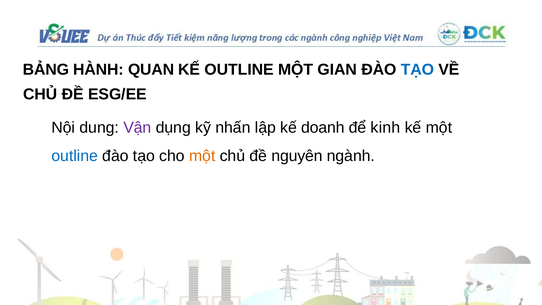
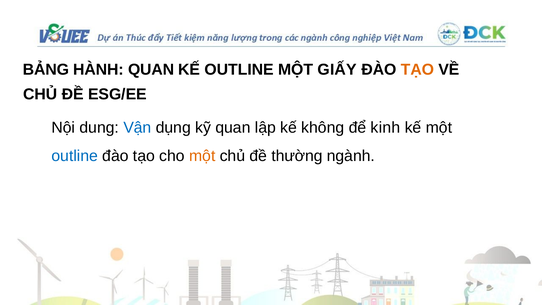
GIAN: GIAN -> GIẤY (337, 70)
TẠO colour: blue -> orange (417, 70)
Vận colour: purple -> blue (137, 127)
kỹ nhấn: nhấn -> quan (233, 127)
doanh: doanh -> không (323, 127)
nguyên: nguyên -> thường (297, 156)
